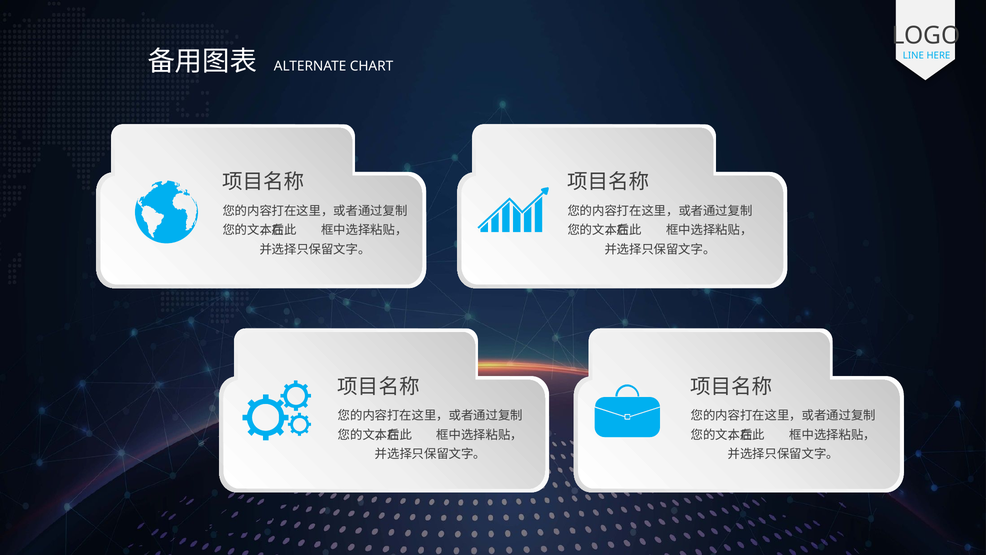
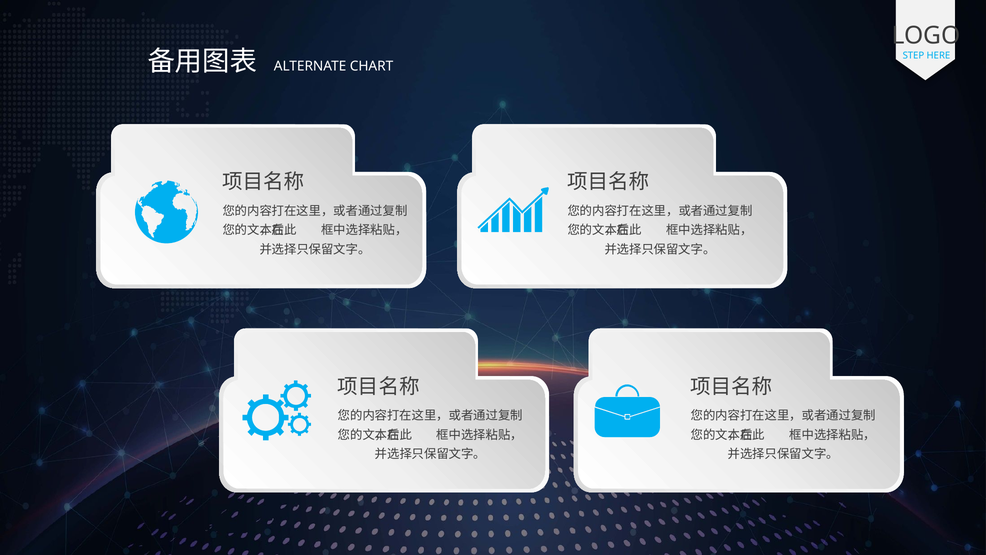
LINE: LINE -> STEP (913, 55)
